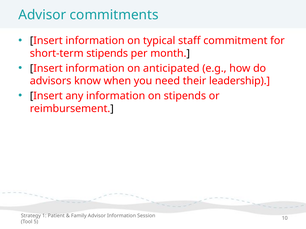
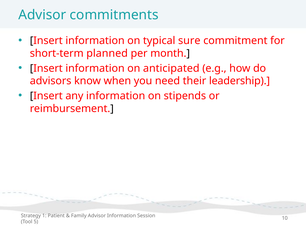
staff: staff -> sure (189, 41)
short-term stipends: stipends -> planned (107, 54)
